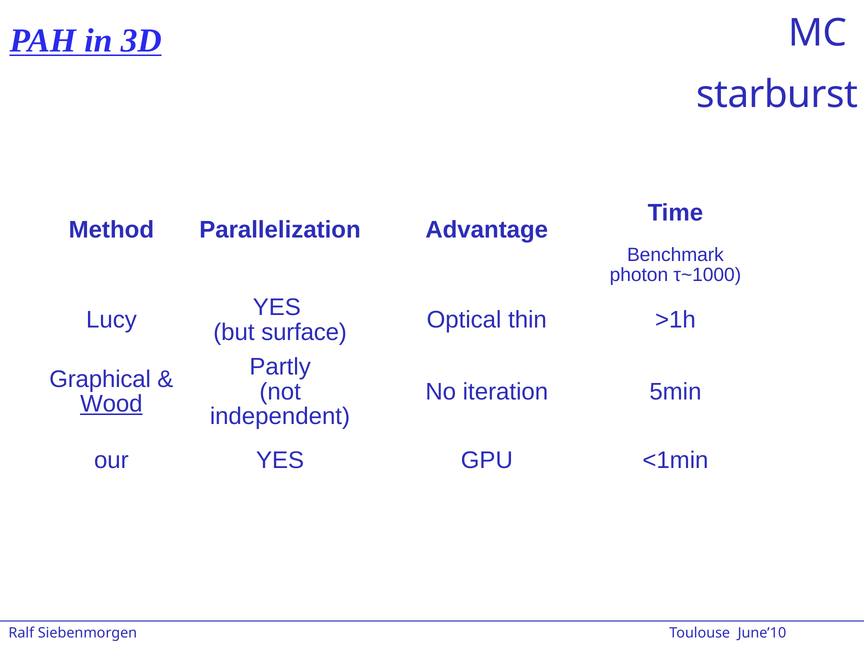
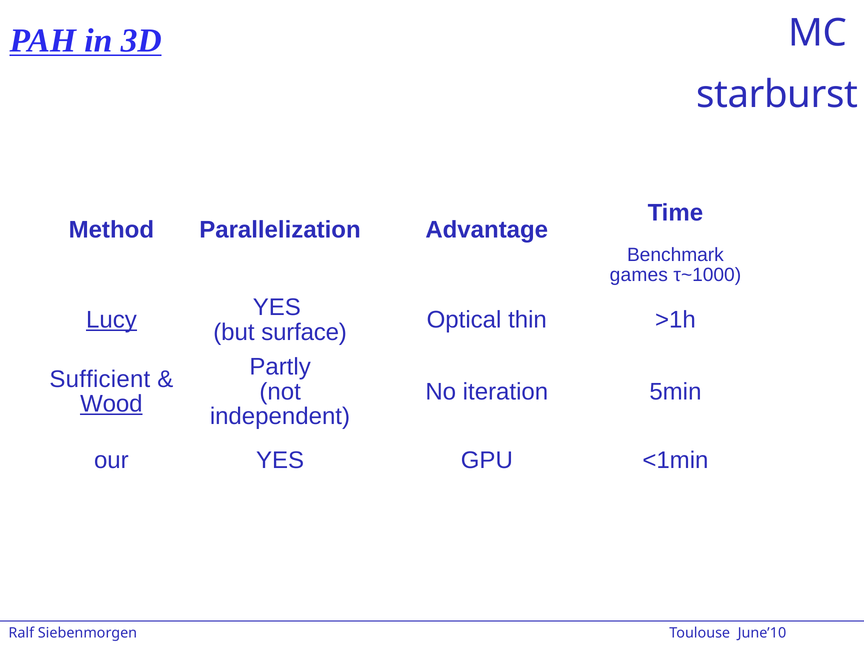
photon: photon -> games (639, 275)
Lucy underline: none -> present (111, 320)
Graphical: Graphical -> Sufficient (100, 379)
